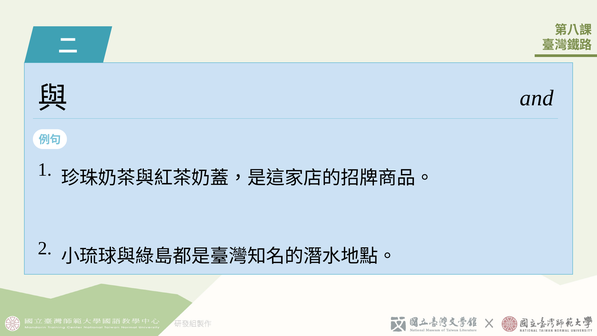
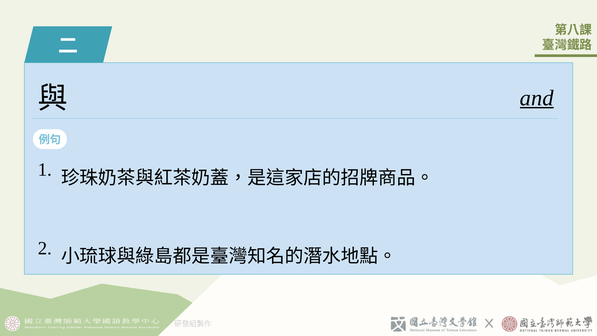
and underline: none -> present (537, 98)
